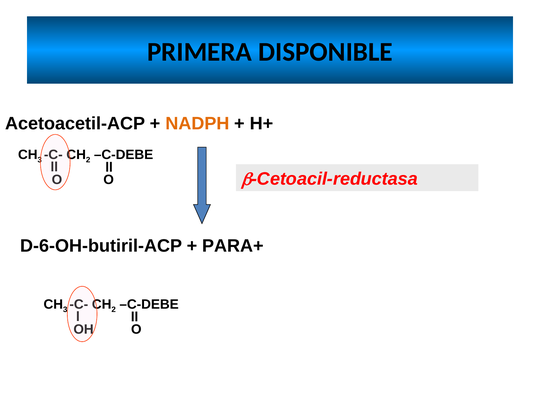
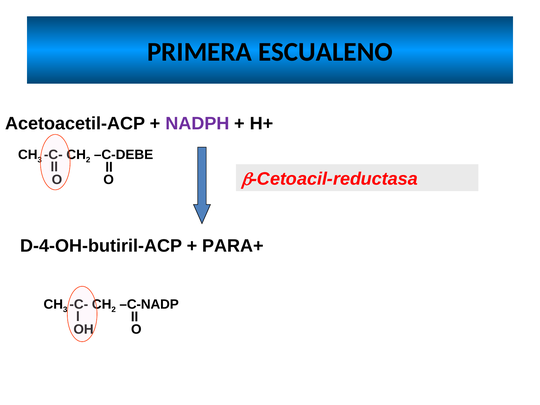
DISPONIBLE: DISPONIBLE -> ESCUALENO (325, 52)
NADPH colour: orange -> purple (197, 124)
D-6-OH-butiril-ACP: D-6-OH-butiril-ACP -> D-4-OH-butiril-ACP (101, 246)
C-DEBE: C-DEBE -> C-NADP (149, 304)
